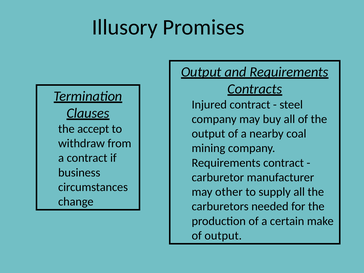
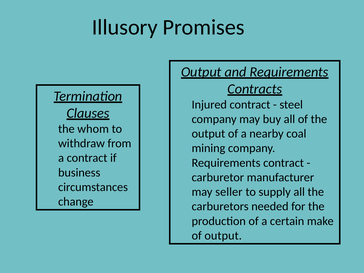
accept: accept -> whom (93, 129)
other: other -> seller (229, 192)
